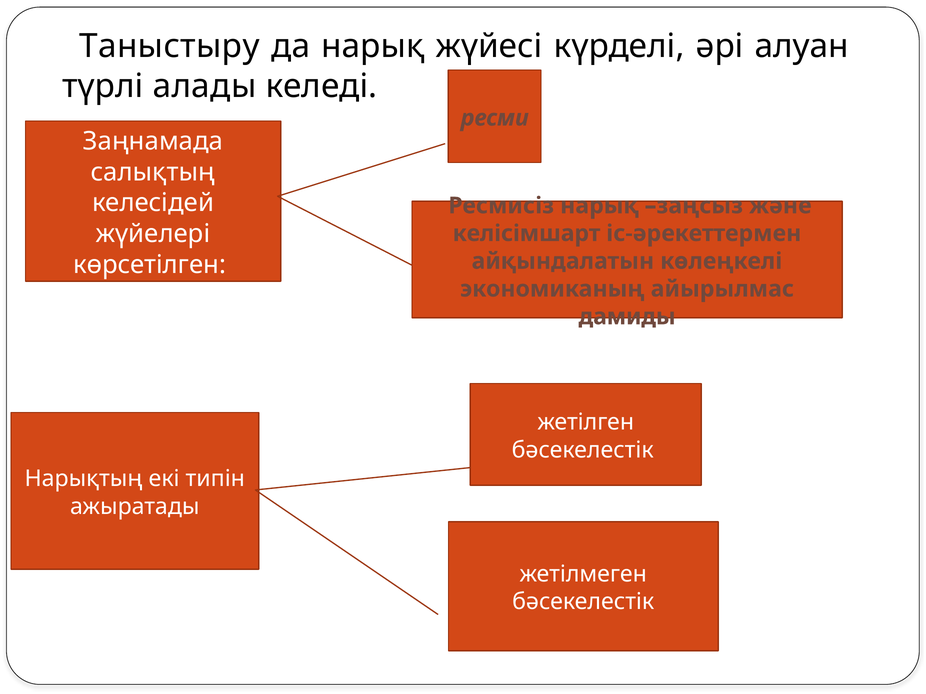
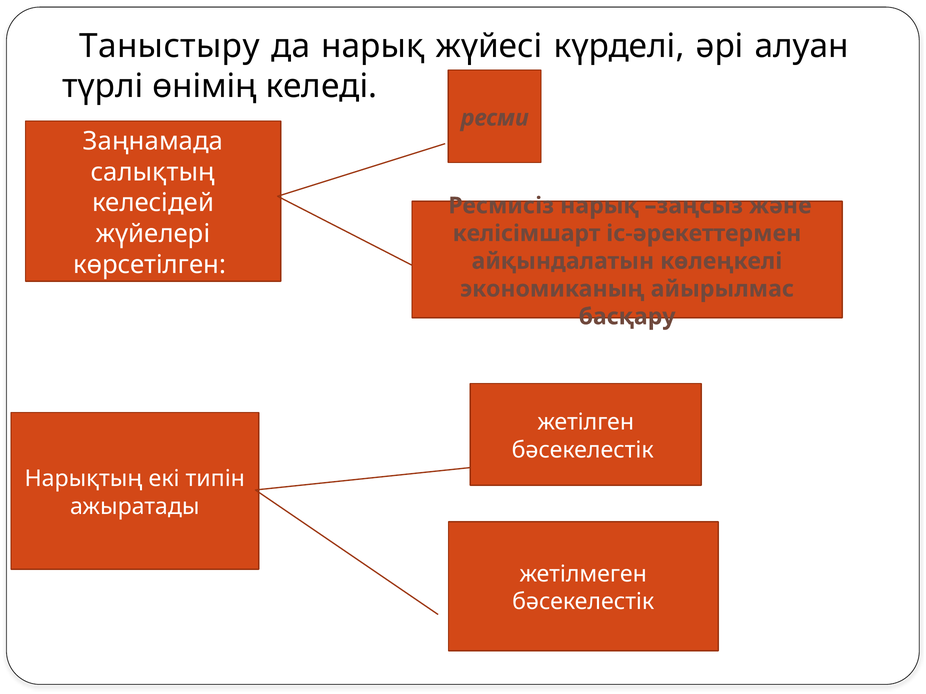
алады: алады -> өнімің (205, 86)
дамиды: дамиды -> басқару (627, 317)
